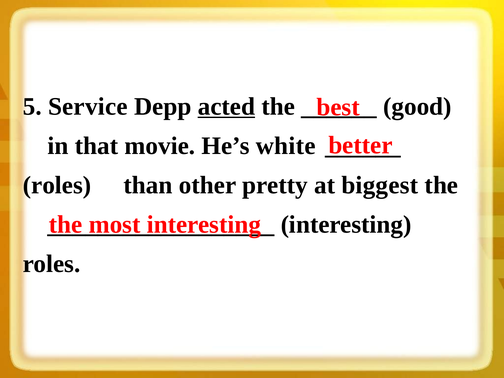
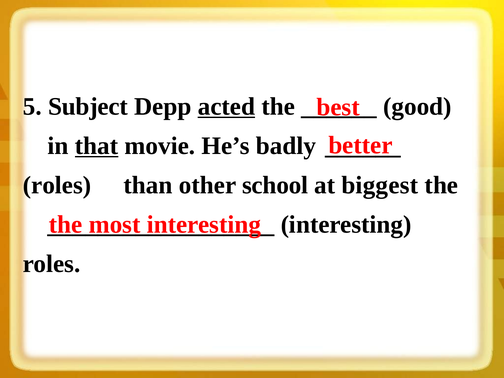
Service: Service -> Subject (88, 106)
that underline: none -> present (97, 146)
white: white -> badly (286, 146)
pretty: pretty -> school (275, 185)
